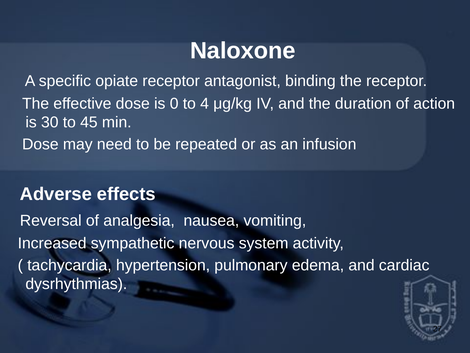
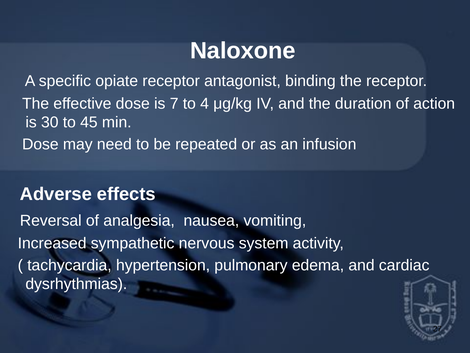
0: 0 -> 7 (174, 103)
